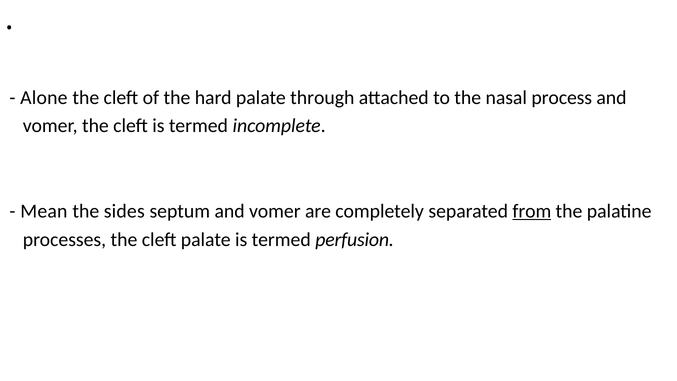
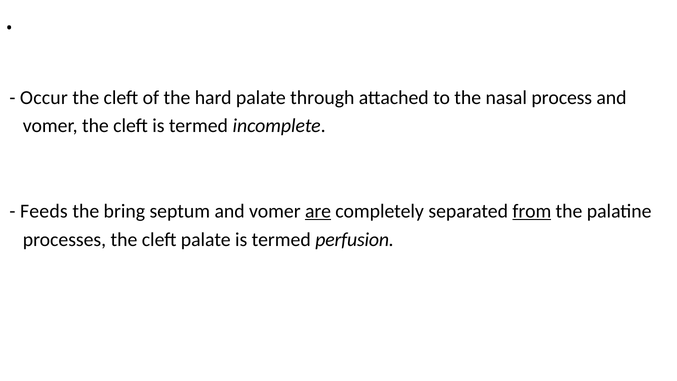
Alone: Alone -> Occur (44, 97)
Mean: Mean -> Feeds (44, 211)
sides: sides -> bring (124, 211)
are underline: none -> present (318, 211)
